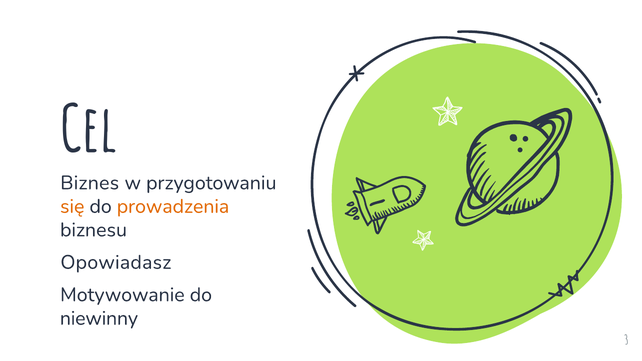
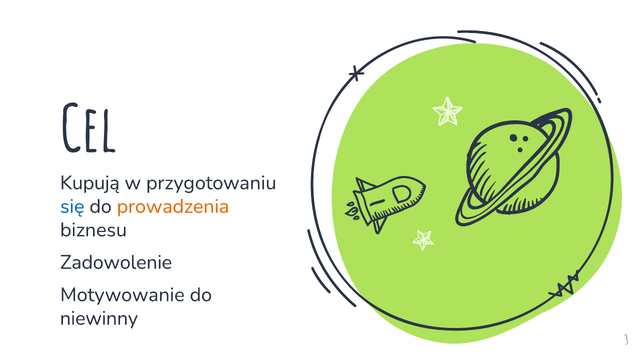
Biznes: Biznes -> Kupują (90, 183)
się colour: orange -> blue (72, 206)
Opowiadasz: Opowiadasz -> Zadowolenie (116, 262)
